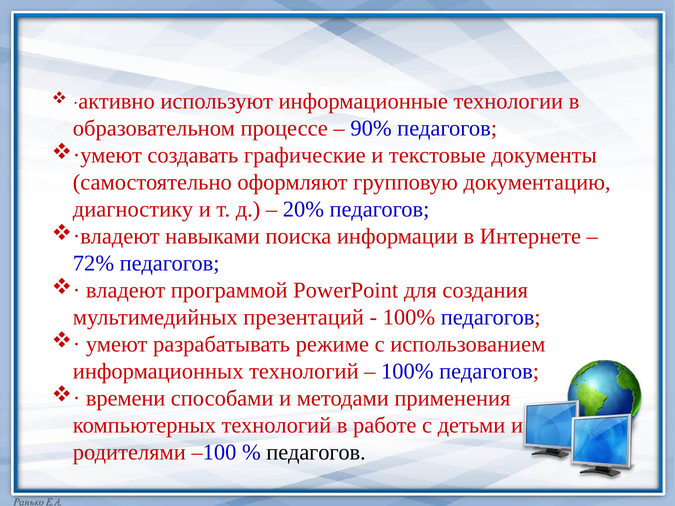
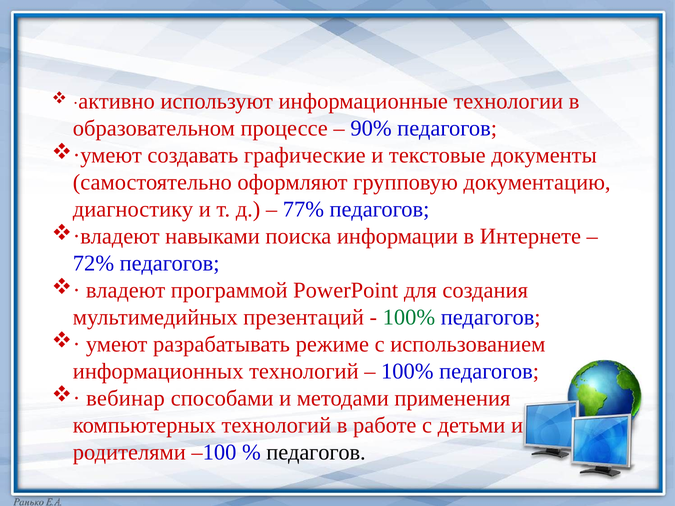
20%: 20% -> 77% (303, 209)
100% colour: red -> green (409, 317)
времени: времени -> вебинар (125, 398)
